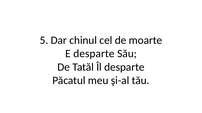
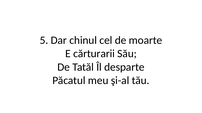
E desparte: desparte -> cărturarii (94, 54)
